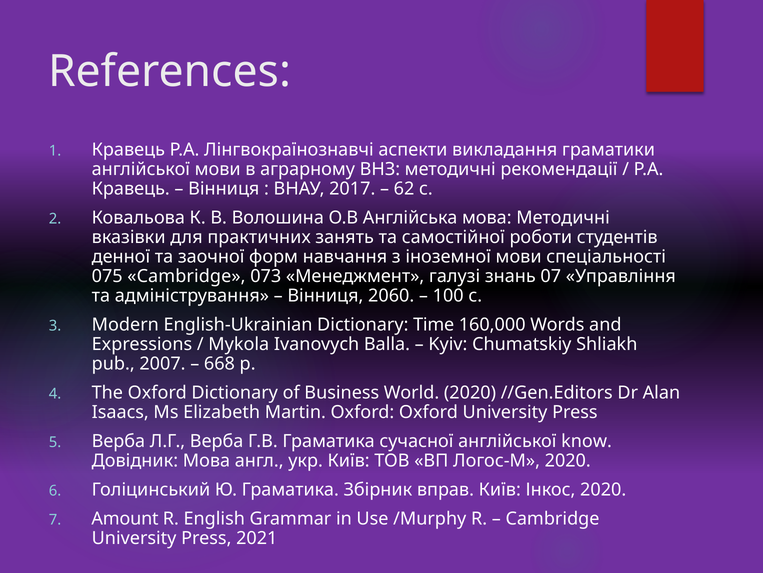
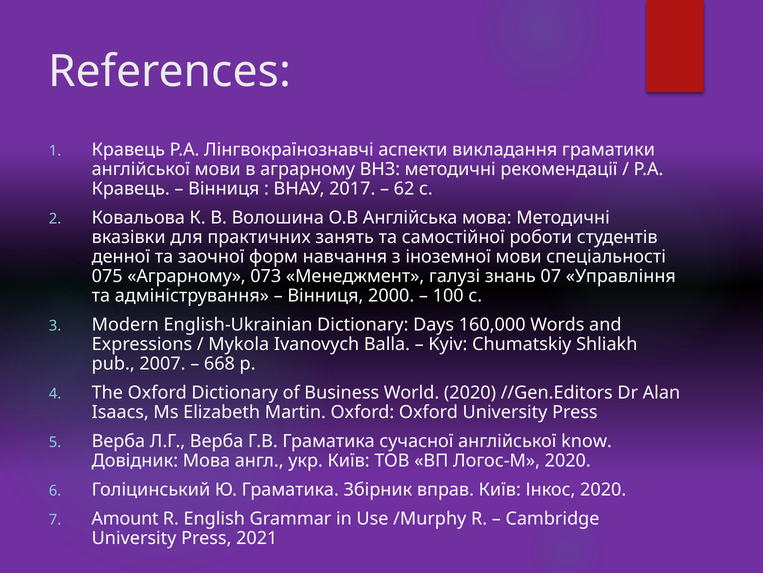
075 Cambridge: Cambridge -> Аграрному (187, 276)
2060: 2060 -> 2000 (391, 295)
Time: Time -> Days (434, 324)
